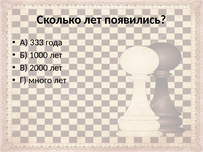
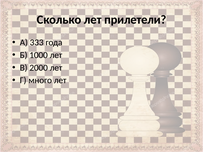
появились: появились -> прилетели (135, 20)
